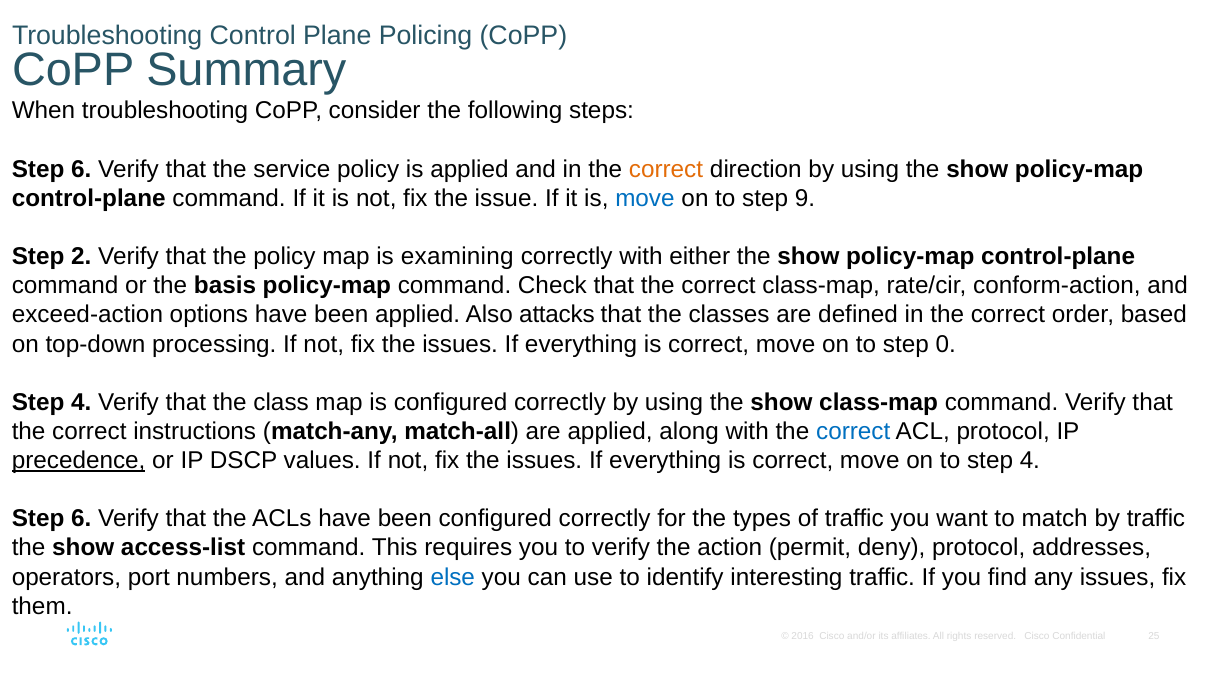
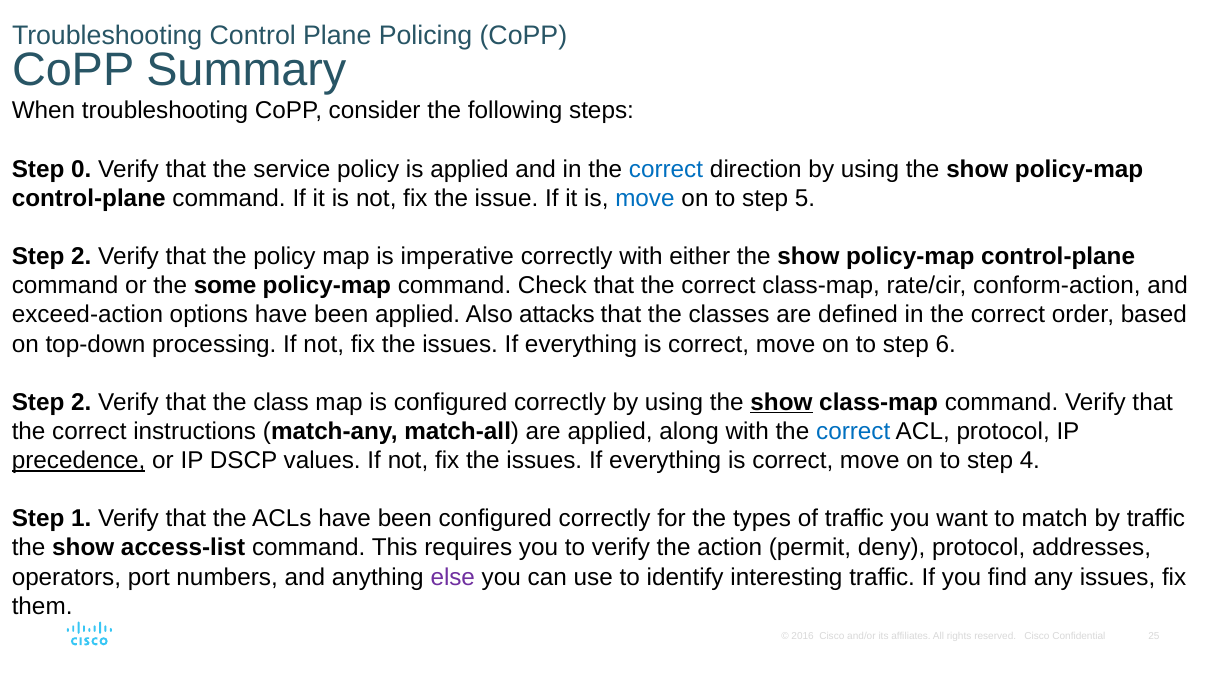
6: 6 -> 0 (81, 169)
correct colour: orange -> blue (666, 169)
9: 9 -> 5 (805, 198)
examining: examining -> imperative (457, 257)
basis: basis -> some (225, 286)
0: 0 -> 6 (946, 344)
4: 4 -> 2 (81, 402)
show underline: none -> present (781, 402)
6: 6 -> 1 (81, 519)
else colour: blue -> purple (453, 577)
